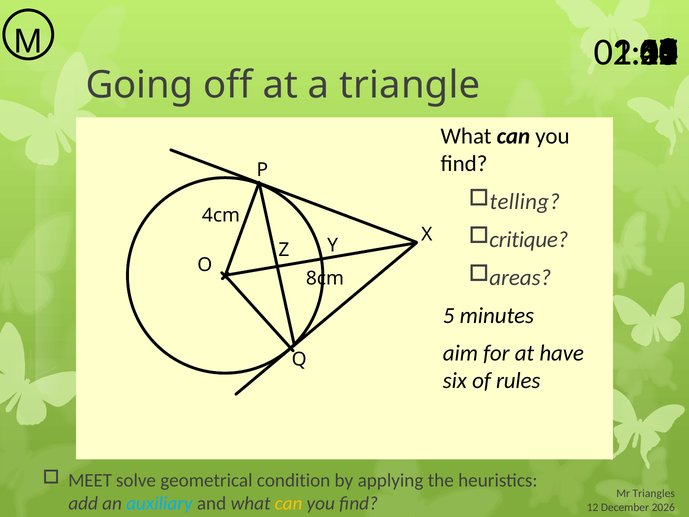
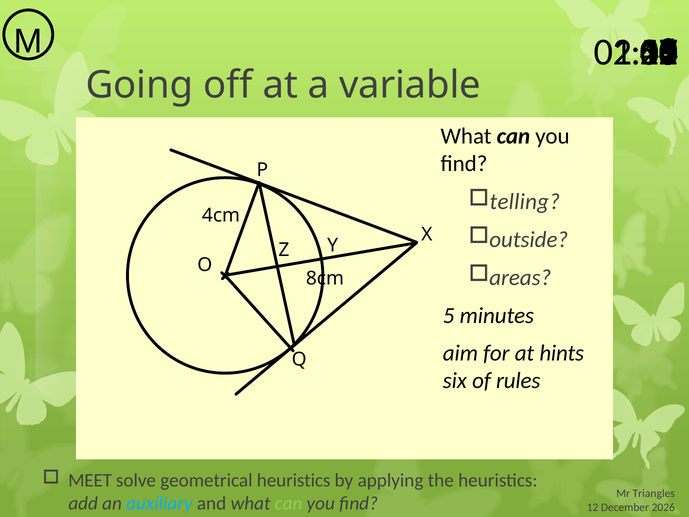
triangle: triangle -> variable (410, 85)
critique: critique -> outside (529, 239)
have: have -> hints (562, 353)
geometrical condition: condition -> heuristics (294, 480)
can colour: yellow -> light green (289, 503)
